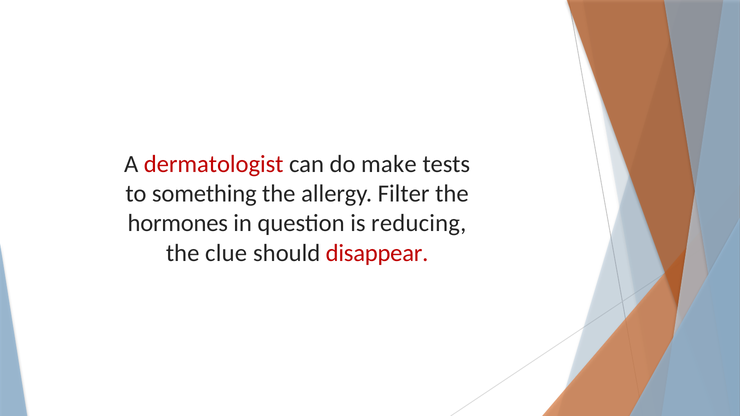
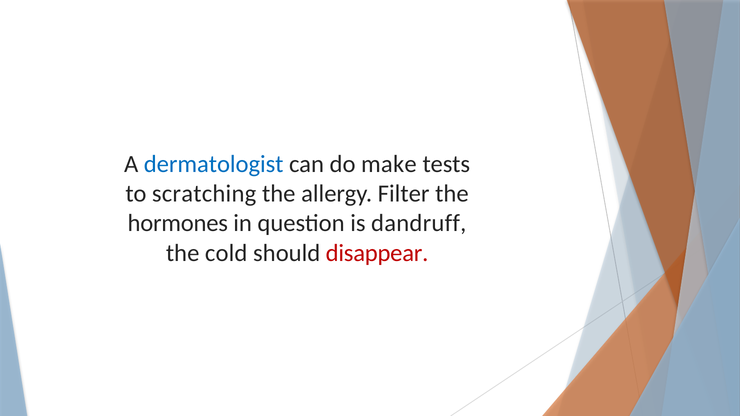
dermatologist colour: red -> blue (214, 164)
something: something -> scratching (204, 194)
reducing: reducing -> dandruff (419, 223)
clue: clue -> cold (226, 253)
